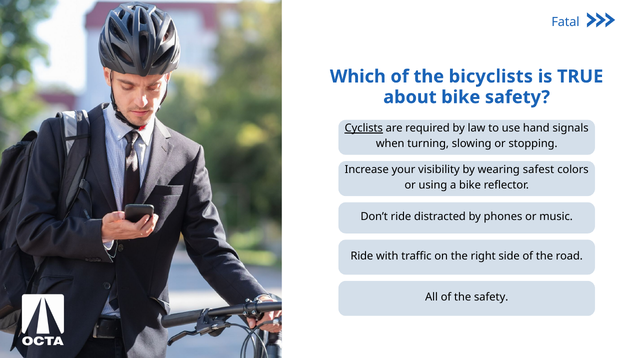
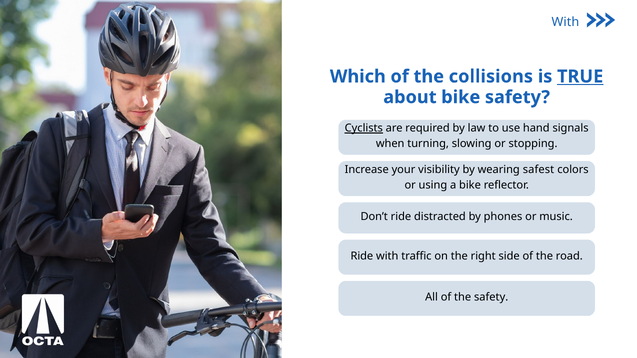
Fatal: Fatal -> With (565, 22)
bicyclists: bicyclists -> collisions (491, 77)
TRUE underline: none -> present (580, 77)
